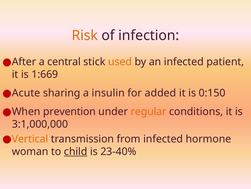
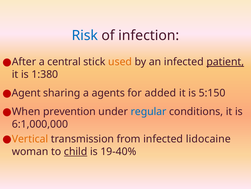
Risk colour: orange -> blue (85, 35)
patient underline: none -> present (225, 62)
1:669: 1:669 -> 1:380 (45, 74)
Acute: Acute -> Agent (26, 93)
insulin: insulin -> agents (108, 93)
0:150: 0:150 -> 5:150 (212, 93)
regular colour: orange -> blue (149, 111)
3:1,000,000: 3:1,000,000 -> 6:1,000,000 (40, 124)
hormone: hormone -> lidocaine (208, 138)
23-40%: 23-40% -> 19-40% (118, 151)
